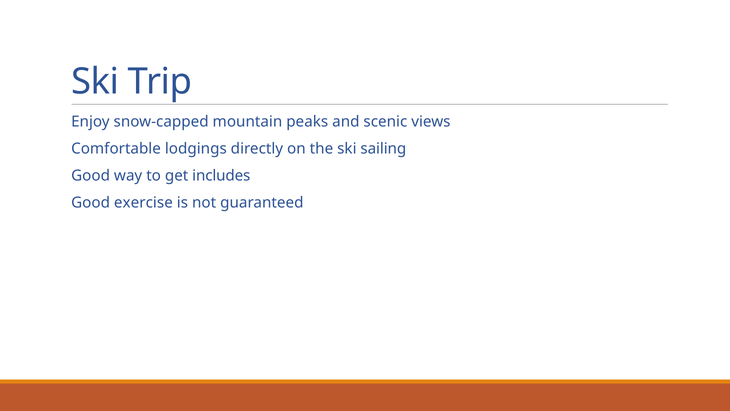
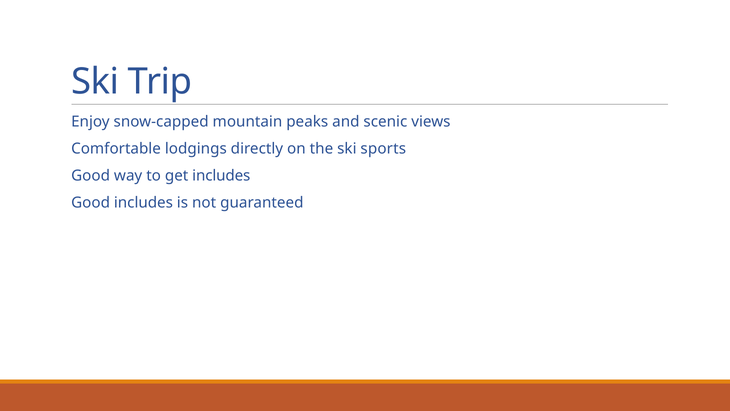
sailing: sailing -> sports (383, 148)
Good exercise: exercise -> includes (143, 203)
